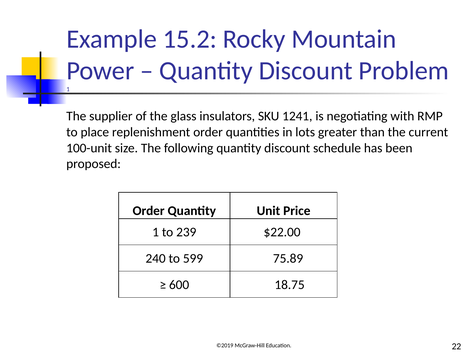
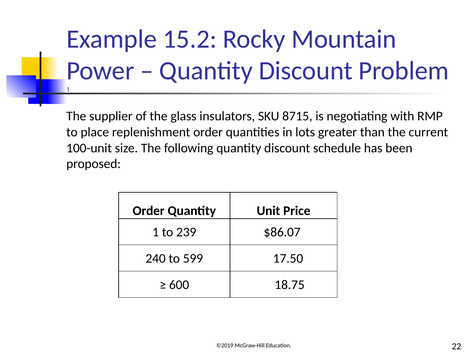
1241: 1241 -> 8715 (297, 116)
$22.00: $22.00 -> $86.07 (282, 232)
75.89: 75.89 -> 17.50 (288, 258)
